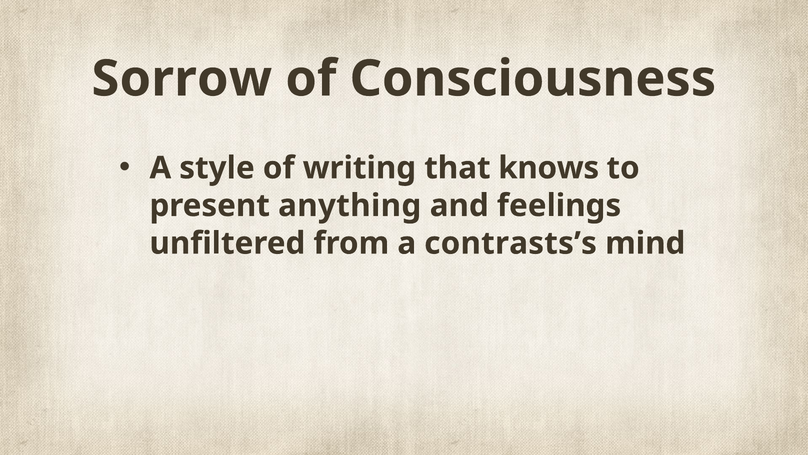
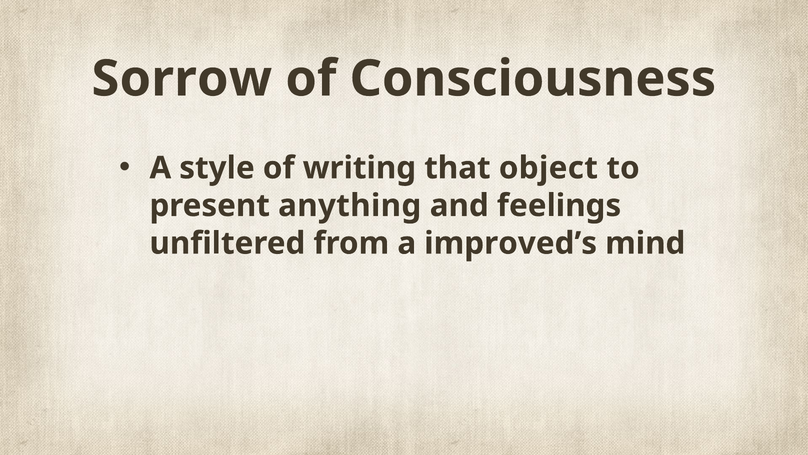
knows: knows -> object (548, 168)
contrasts’s: contrasts’s -> improved’s (511, 243)
